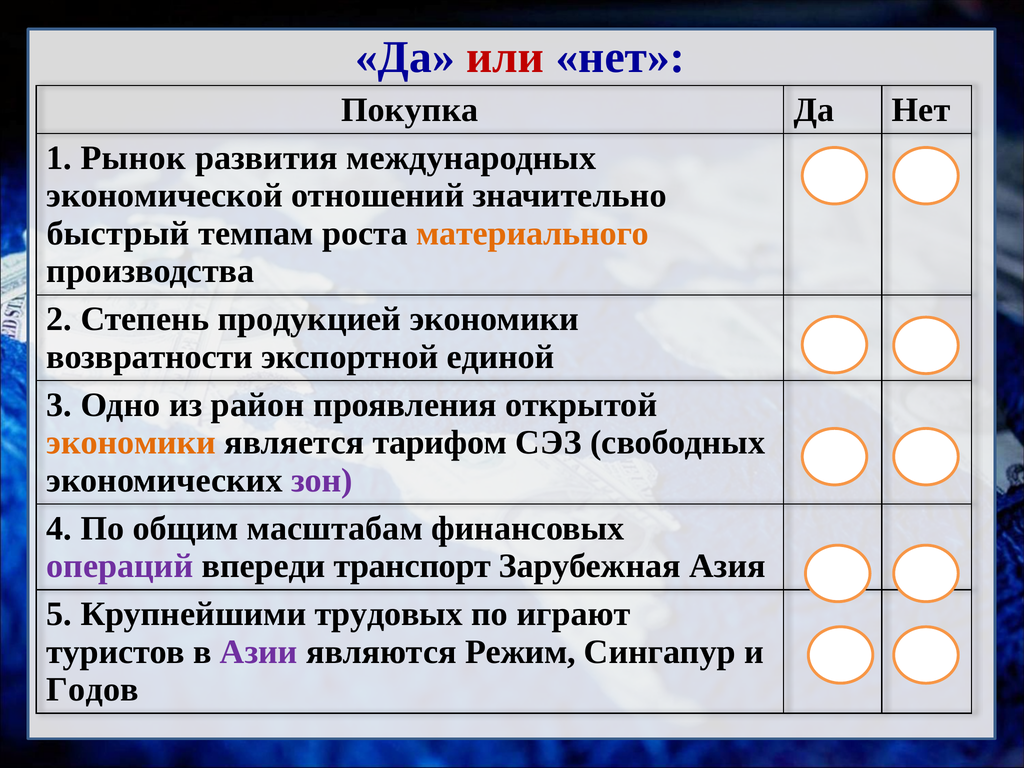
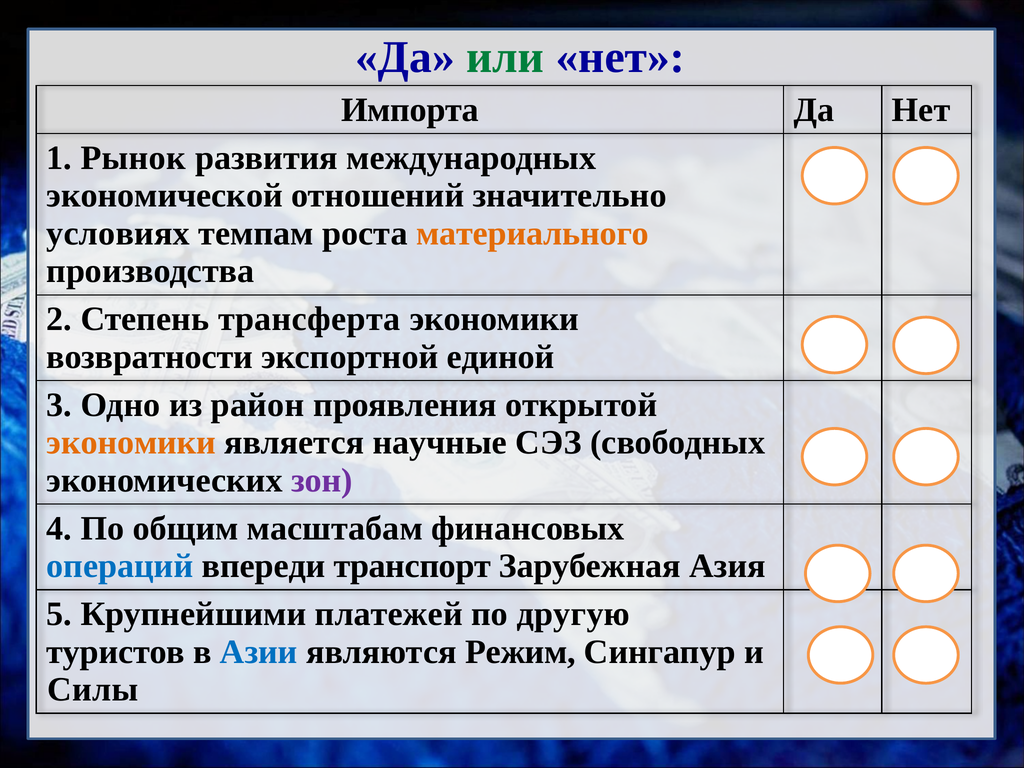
или colour: red -> green (505, 57)
Покупка: Покупка -> Импорта (410, 110)
быстрый: быстрый -> условиях (118, 233)
продукцией: продукцией -> трансферта (309, 319)
тарифом: тарифом -> научные (440, 443)
операций colour: purple -> blue (120, 566)
трудовых: трудовых -> платежей (389, 614)
играют: играют -> другую (573, 614)
Азии colour: purple -> blue (259, 652)
Годов: Годов -> Силы (93, 690)
